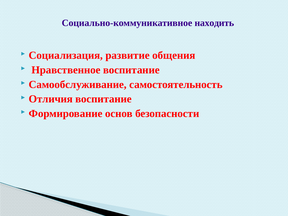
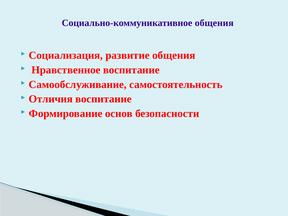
Социально-коммуникативное находить: находить -> общения (214, 23)
